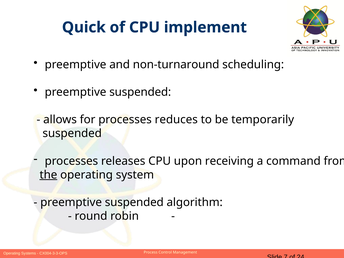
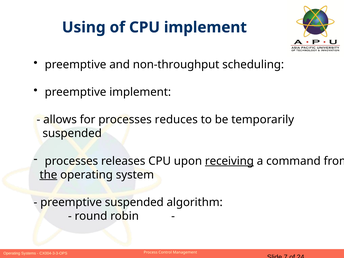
Quick: Quick -> Using (84, 27)
non-turnaround: non-turnaround -> non-throughput (176, 65)
suspended: suspended -> implement (140, 92)
receiving underline: none -> present (229, 161)
